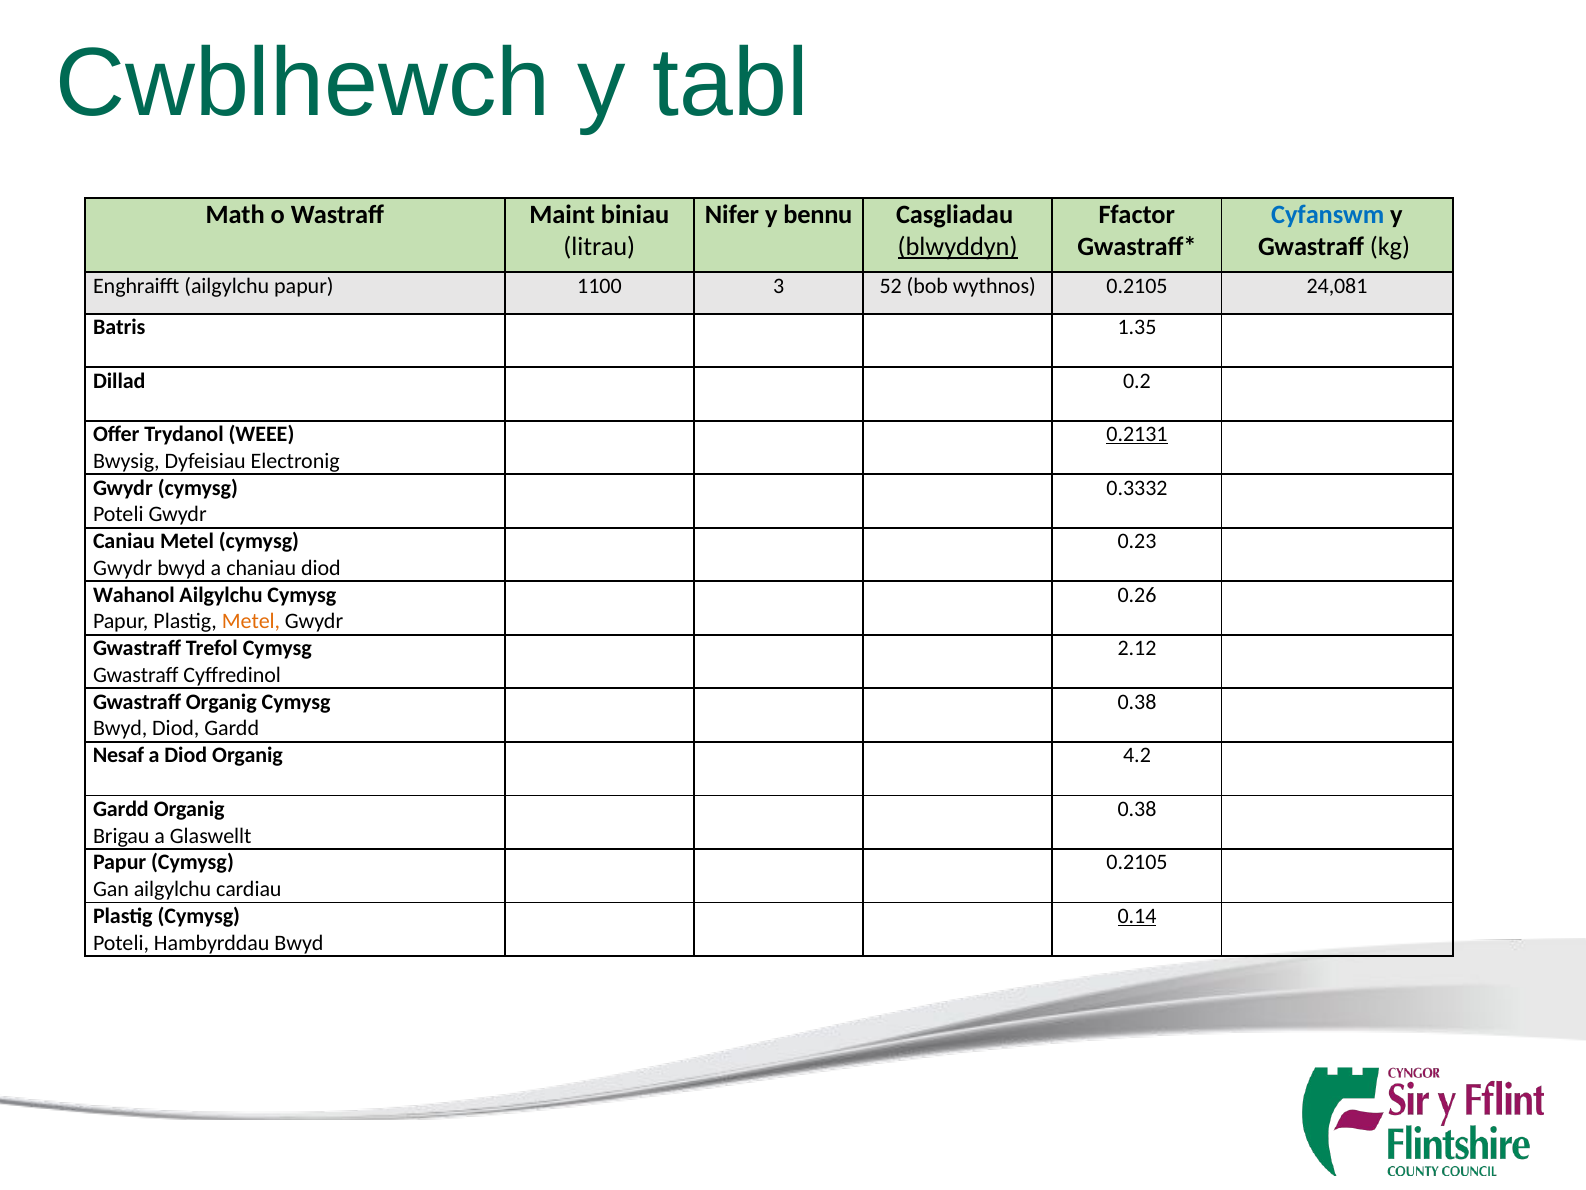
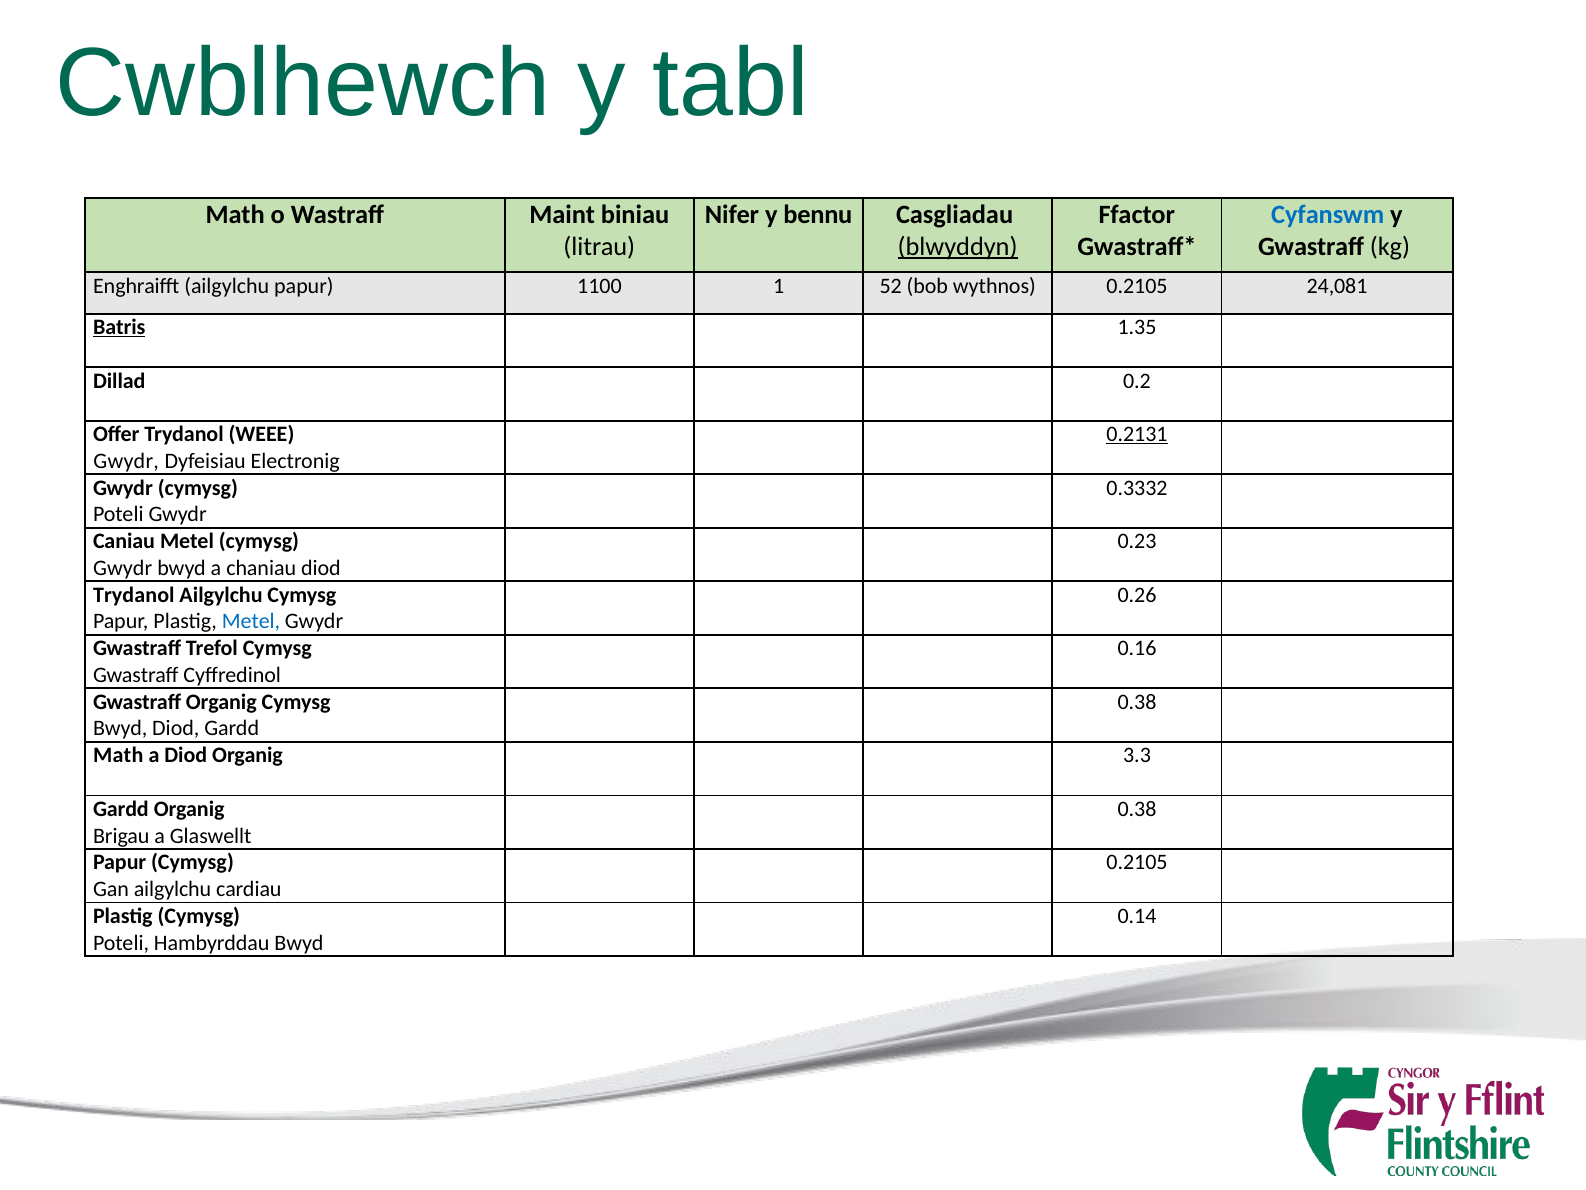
3: 3 -> 1 (779, 286)
Batris underline: none -> present (119, 327)
Bwysig: Bwysig -> Gwydr (126, 461)
Wahanol: Wahanol -> Trydanol (134, 595)
Metel colour: orange -> blue (251, 621)
2.12: 2.12 -> 0.16 (1137, 648)
Nesaf: Nesaf -> Math (118, 755)
4.2: 4.2 -> 3.3 (1137, 755)
0.14 underline: present -> none (1137, 916)
